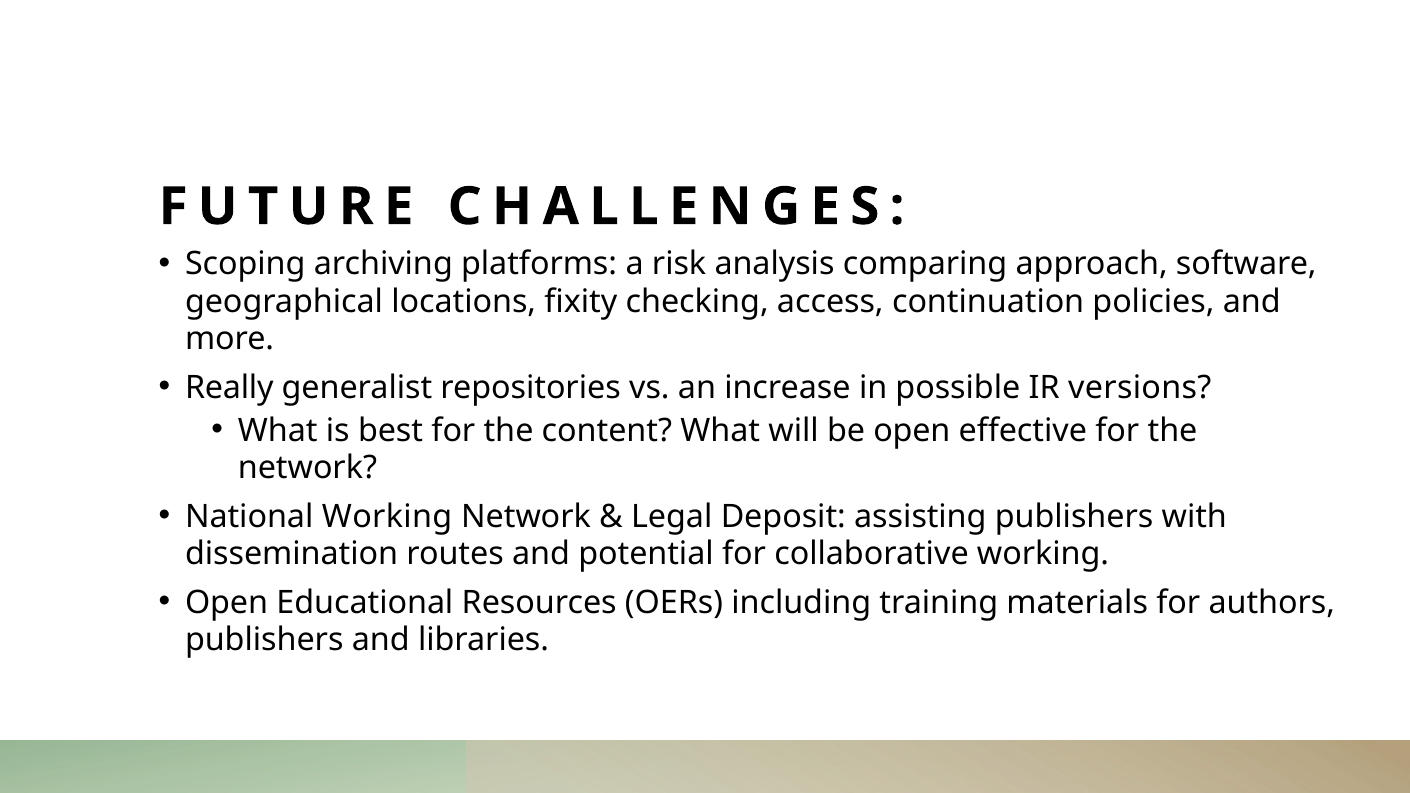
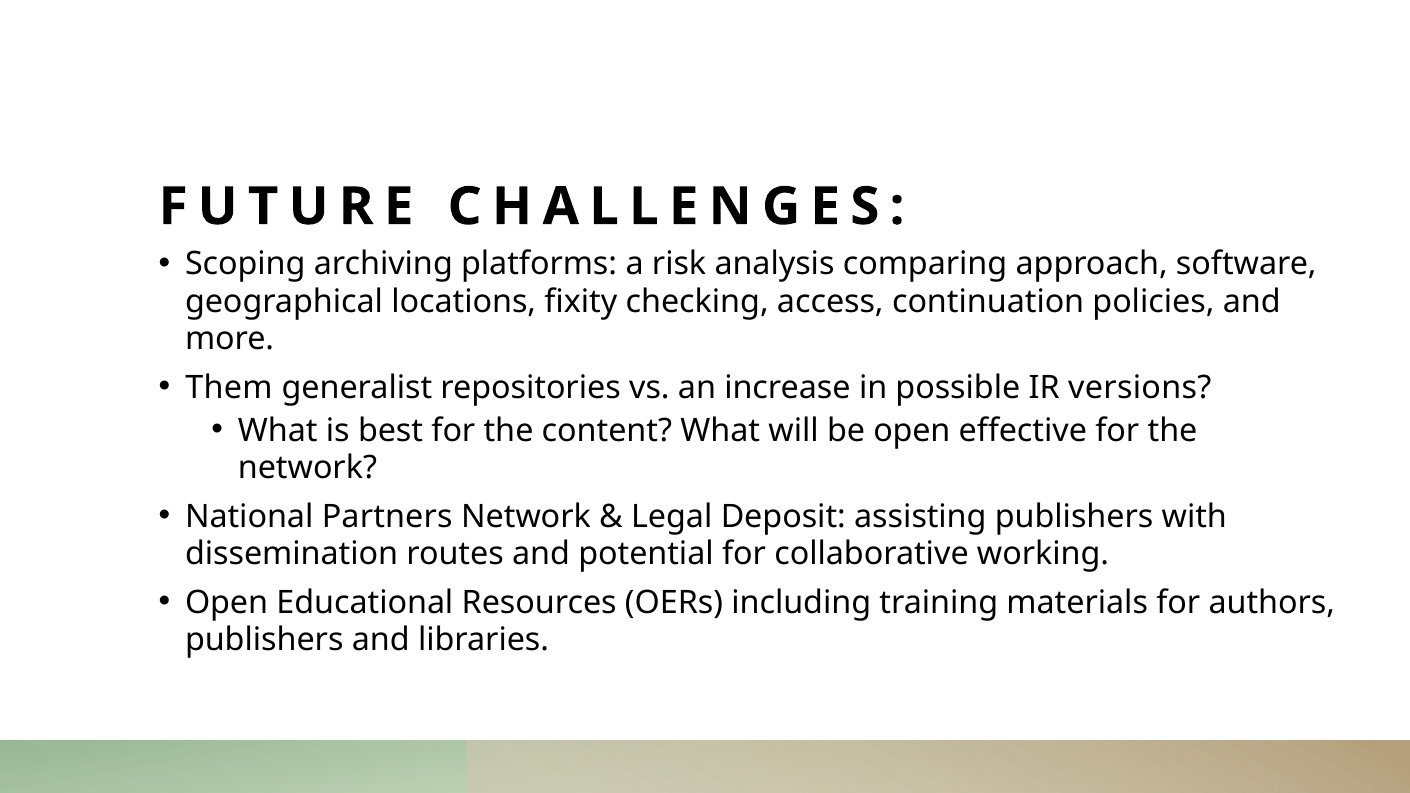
Really: Really -> Them (229, 388)
National Working: Working -> Partners (387, 517)
